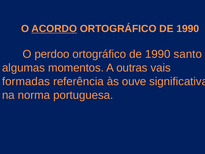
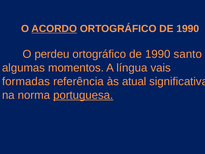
perdoo: perdoo -> perdeu (52, 54)
outras: outras -> língua (132, 68)
ouve: ouve -> atual (134, 81)
portuguesa underline: none -> present (83, 95)
